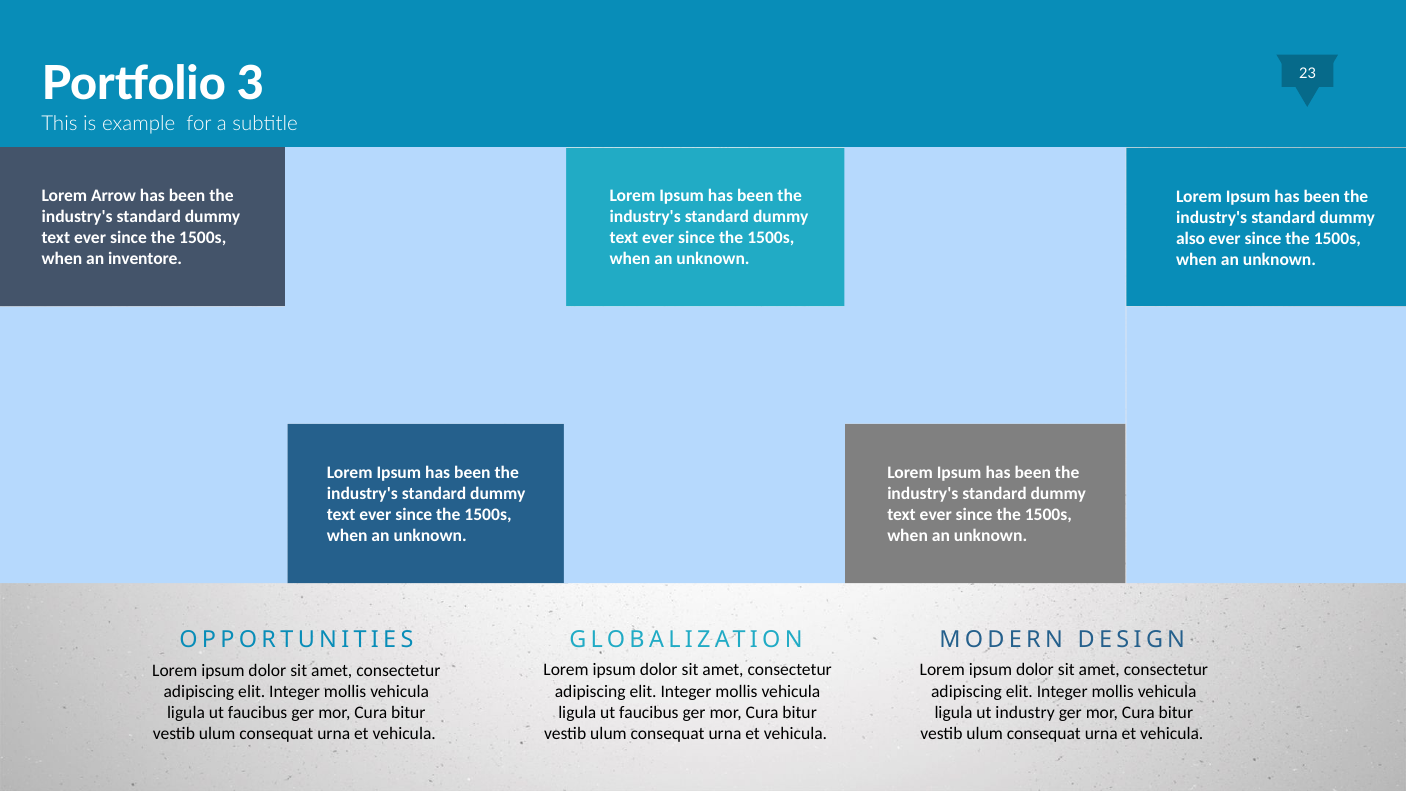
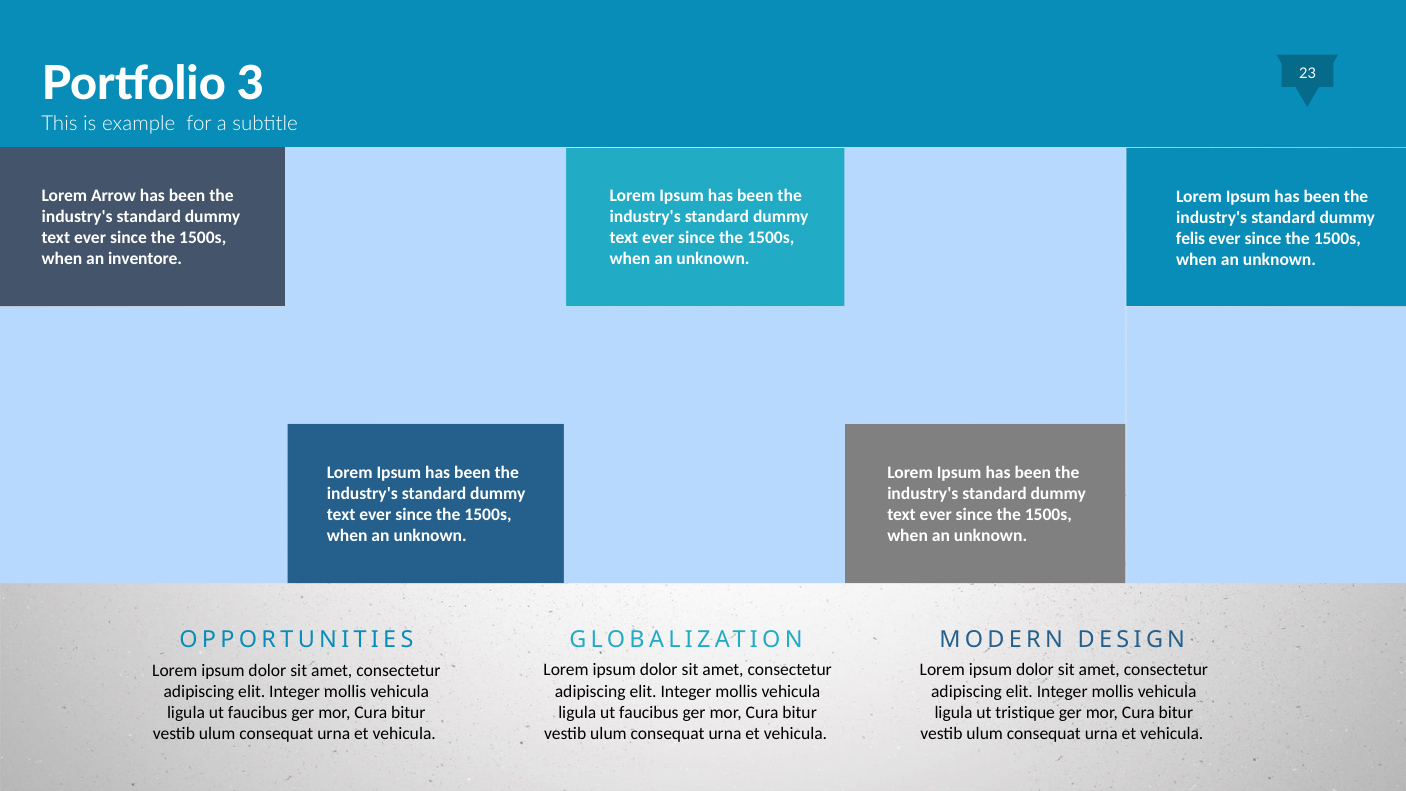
also: also -> felis (1191, 239)
industry: industry -> tristique (1025, 712)
